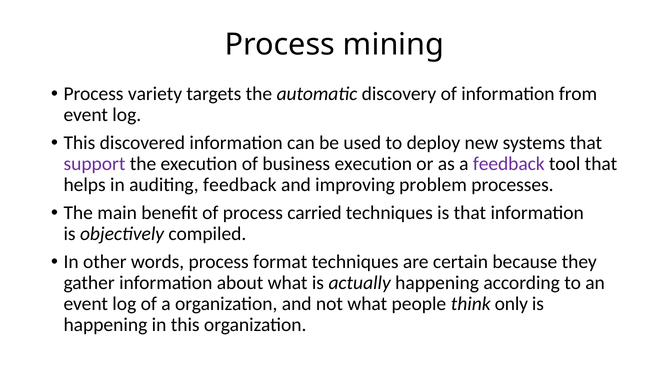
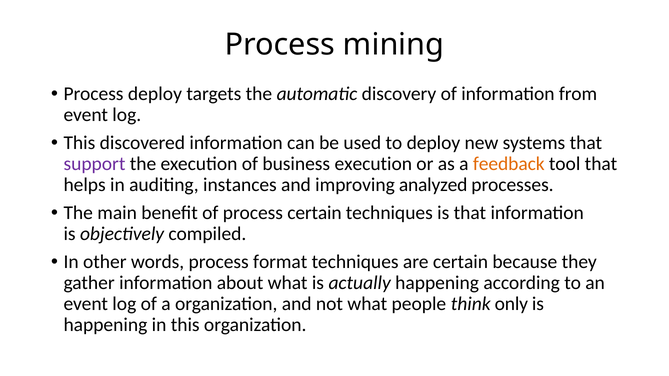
Process variety: variety -> deploy (155, 94)
feedback colour: purple -> orange (509, 164)
auditing feedback: feedback -> instances (240, 185)
problem: problem -> analyzed (433, 185)
process carried: carried -> certain (315, 213)
